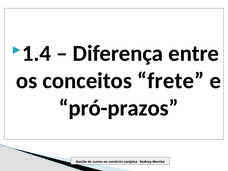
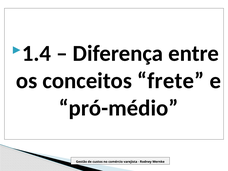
pró-prazos: pró-prazos -> pró-médio (118, 108)
